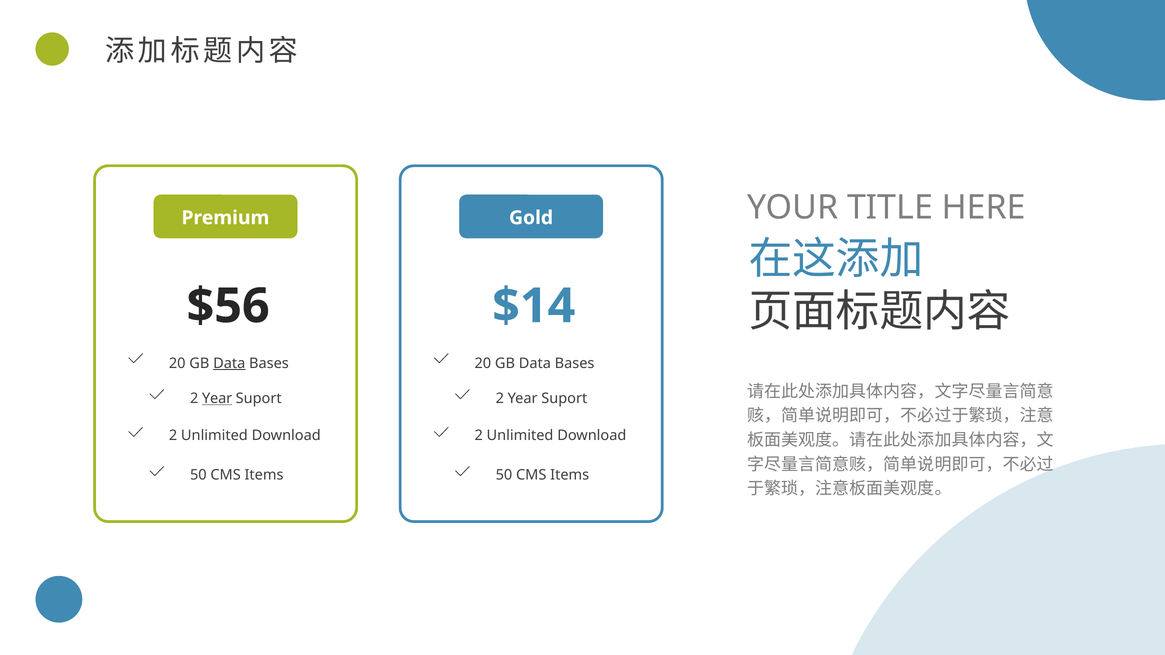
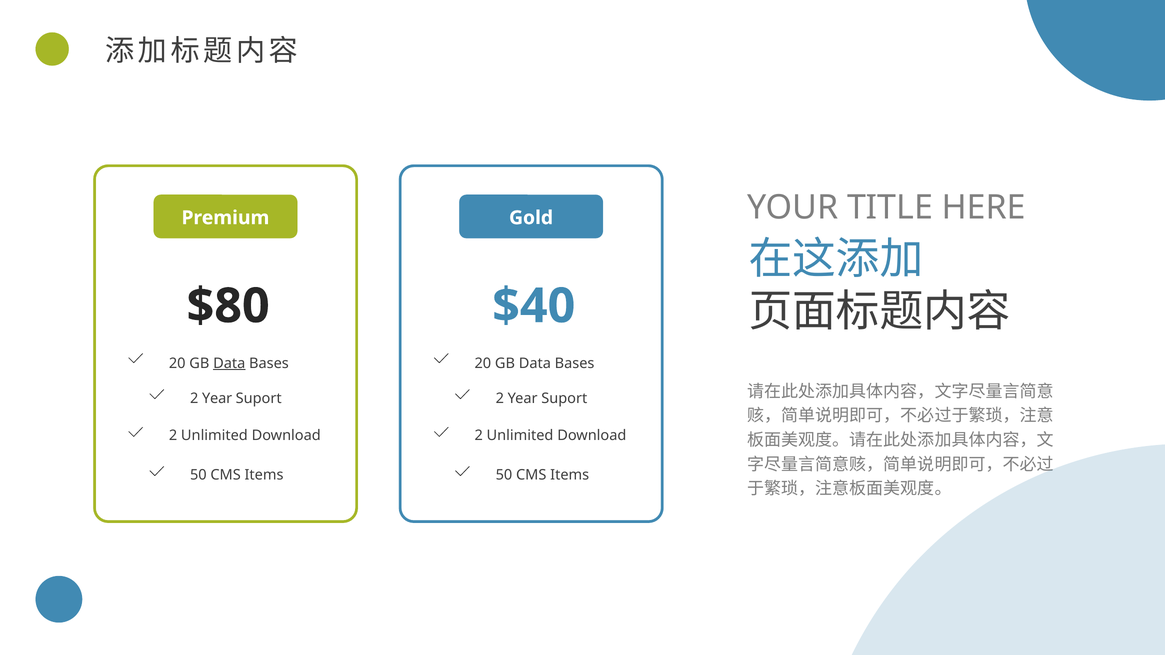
$56: $56 -> $80 (228, 306)
$14: $14 -> $40 (534, 306)
Year underline: present -> none (217, 399)
